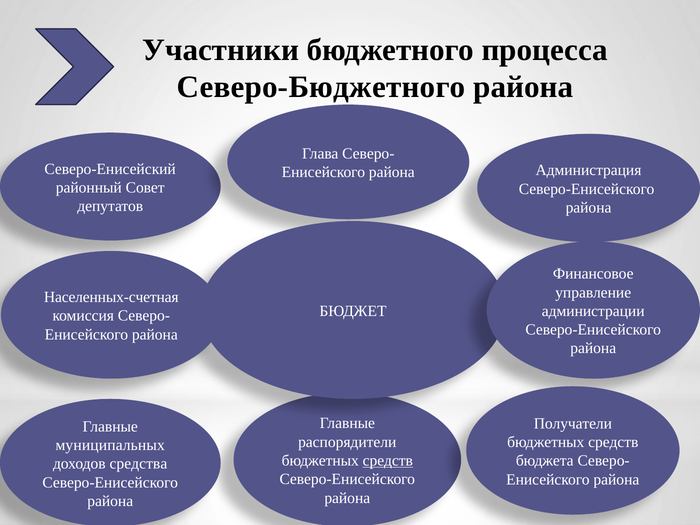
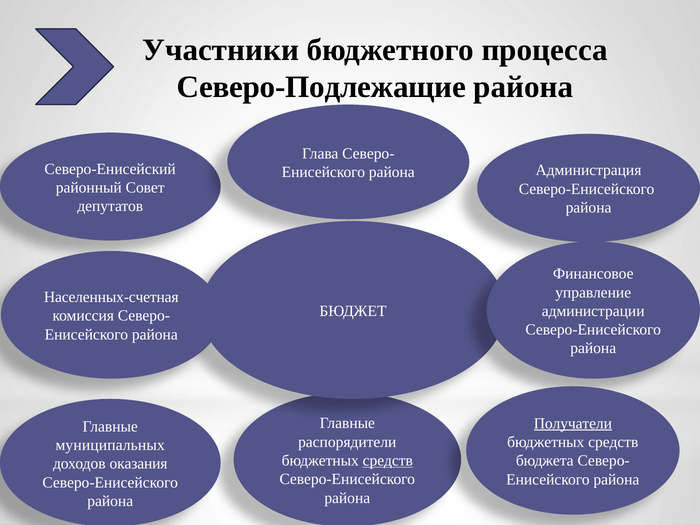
Северо-Бюджетного: Северо-Бюджетного -> Северо-Подлежащие (321, 87)
Получатели underline: none -> present (573, 424)
средства: средства -> оказания (138, 464)
